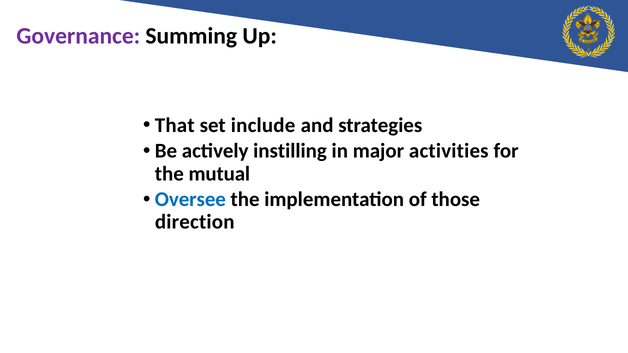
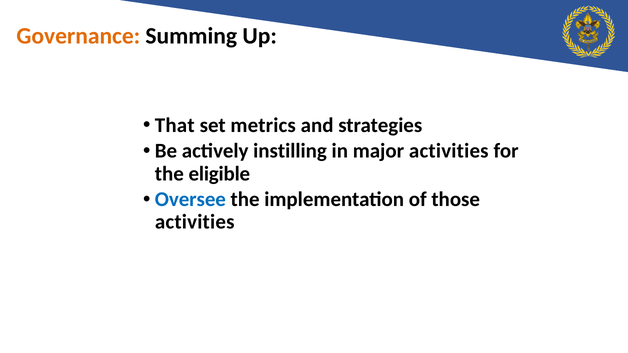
Governance colour: purple -> orange (78, 36)
include: include -> metrics (263, 125)
mutual: mutual -> eligible (219, 174)
direction: direction -> activities (195, 222)
